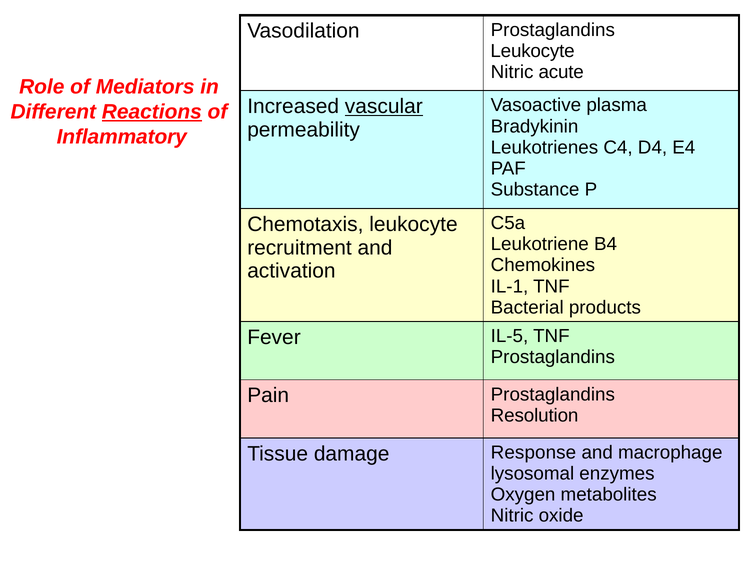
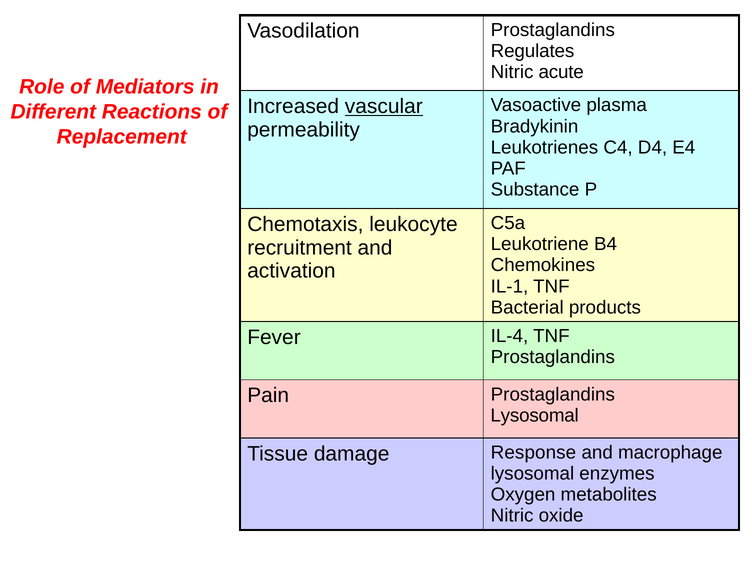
Leukocyte: Leukocyte -> Regulates (533, 51)
Reactions underline: present -> none (152, 112)
Inflammatory: Inflammatory -> Replacement (122, 137)
IL-5: IL-5 -> IL-4 (509, 336)
Resolution: Resolution -> Lysosomal (535, 415)
